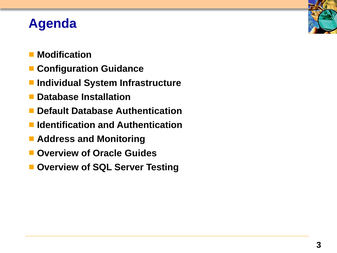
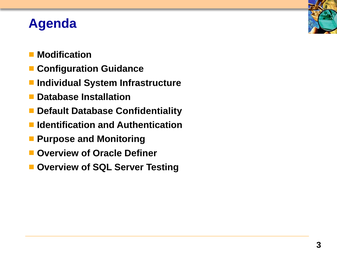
Database Authentication: Authentication -> Confidentiality (149, 111)
Address: Address -> Purpose (56, 139)
Guides: Guides -> Definer (141, 153)
